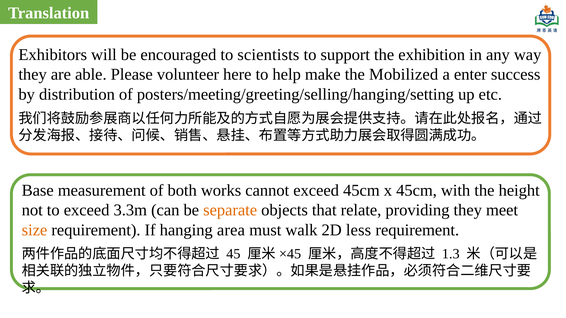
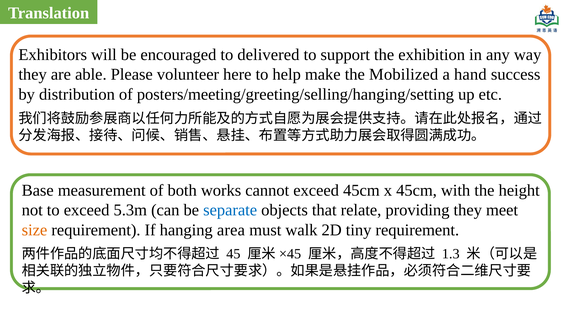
scientists: scientists -> delivered (268, 55)
enter: enter -> hand (470, 75)
3.3m: 3.3m -> 5.3m (130, 210)
separate colour: orange -> blue (230, 210)
less: less -> tiny (359, 230)
